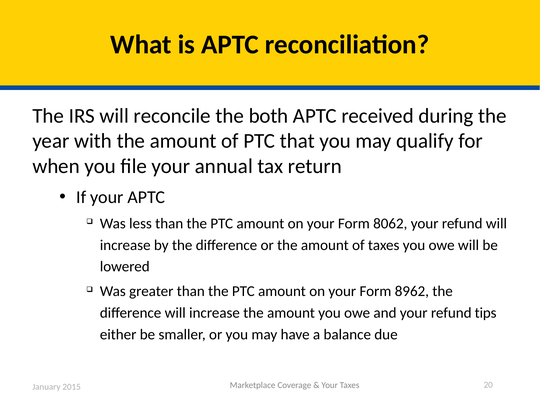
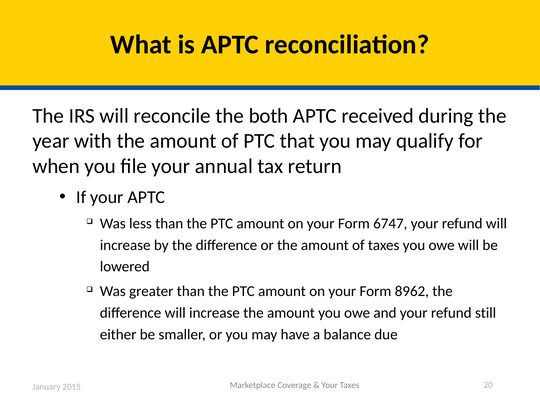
8062: 8062 -> 6747 (390, 224)
tips: tips -> still (486, 313)
